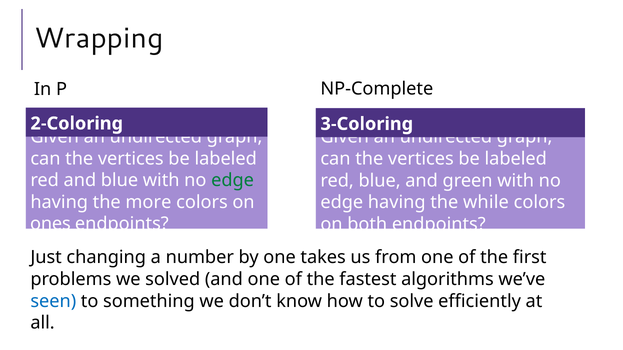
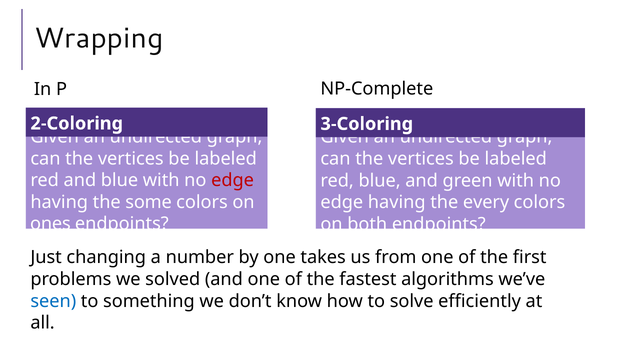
edge colour: green -> red (233, 181)
more: more -> some (149, 202)
while: while -> every (486, 203)
